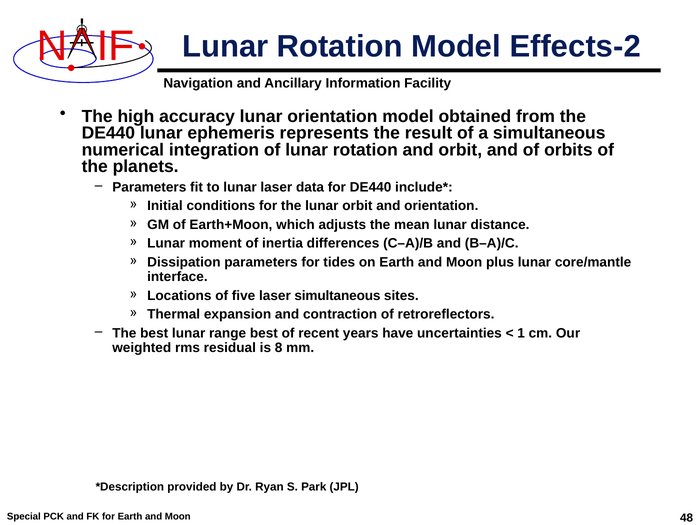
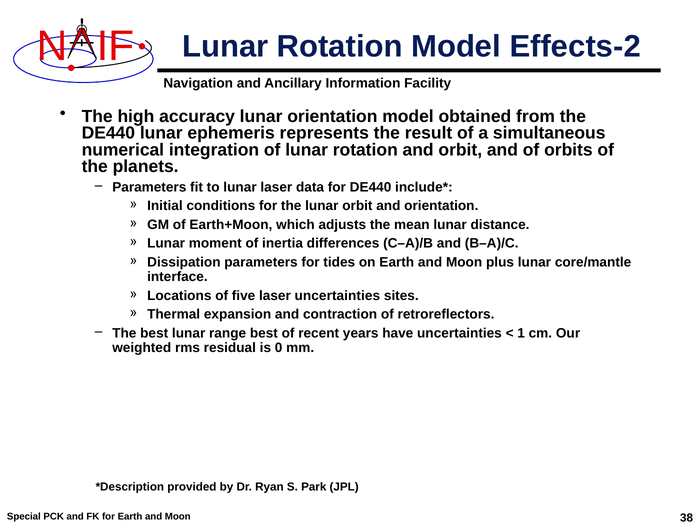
laser simultaneous: simultaneous -> uncertainties (337, 296)
8: 8 -> 0 (279, 348)
48: 48 -> 38 (687, 518)
